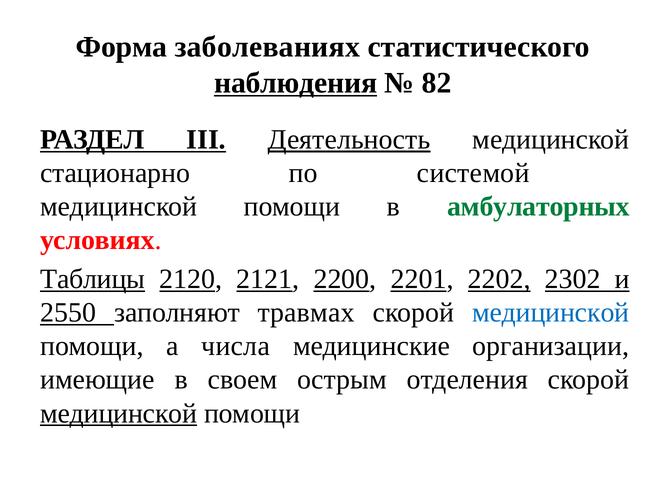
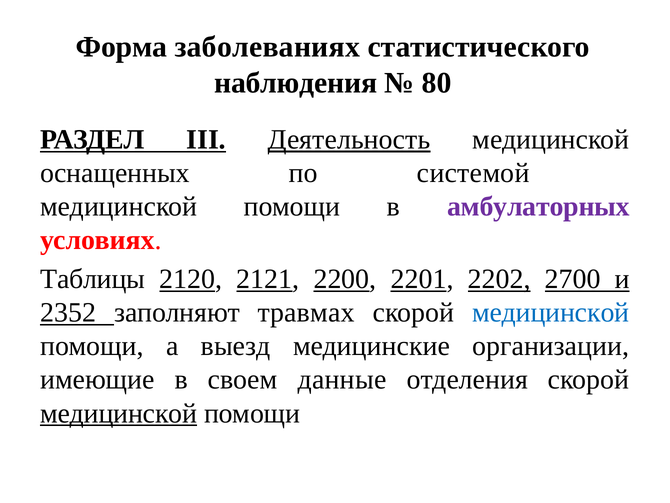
наблюдения underline: present -> none (296, 83)
82: 82 -> 80 (437, 83)
стационарно: стационарно -> оснащенных (115, 173)
амбулаторных colour: green -> purple (539, 206)
Таблицы underline: present -> none (93, 279)
2302: 2302 -> 2700 (573, 279)
2550: 2550 -> 2352 (68, 312)
числа: числа -> выезд (236, 346)
острым: острым -> данные (342, 379)
